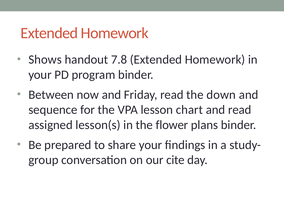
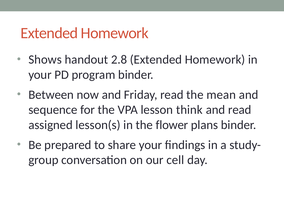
7.8: 7.8 -> 2.8 (119, 60)
down: down -> mean (221, 95)
chart: chart -> think (189, 110)
cite: cite -> cell (175, 160)
